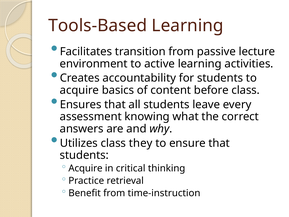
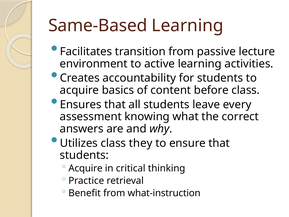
Tools-Based: Tools-Based -> Same-Based (98, 26)
time-instruction: time-instruction -> what-instruction (164, 193)
